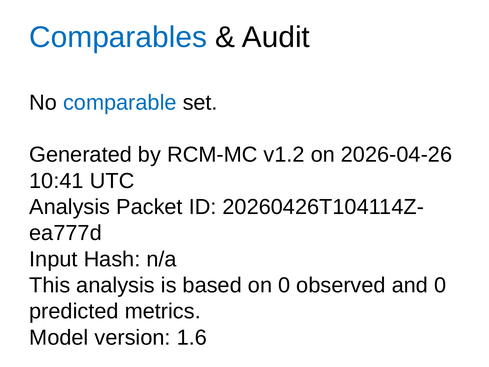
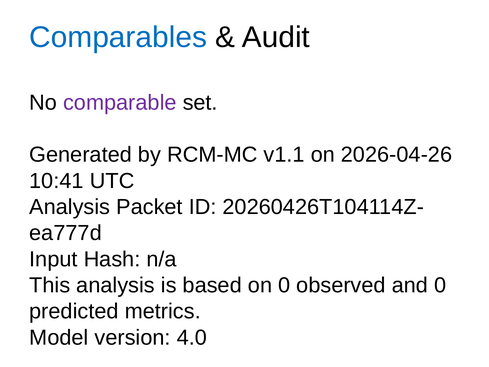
comparable colour: blue -> purple (120, 103)
v1.2: v1.2 -> v1.1 (284, 155)
1.6: 1.6 -> 4.0 (192, 337)
